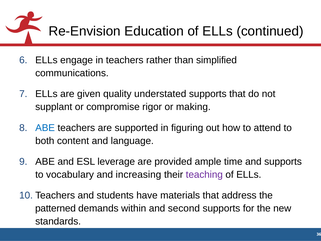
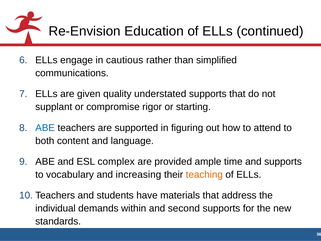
in teachers: teachers -> cautious (125, 60)
making: making -> starting (193, 107)
leverage: leverage -> complex (116, 161)
teaching colour: purple -> orange (204, 174)
patterned: patterned -> individual (55, 208)
